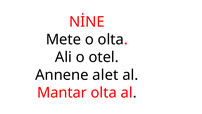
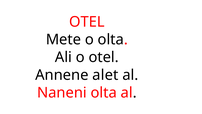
NİNE: NİNE -> OTEL (87, 22)
Mantar: Mantar -> Naneni (62, 92)
